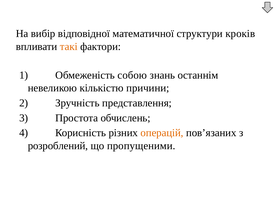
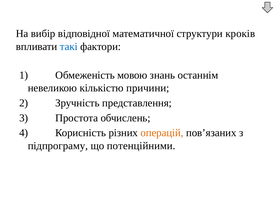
такі colour: orange -> blue (69, 47)
собою: собою -> мовою (132, 75)
розроблений: розроблений -> підпрограму (58, 146)
пропущеними: пропущеними -> потенційними (141, 146)
